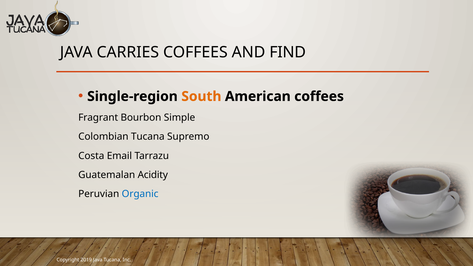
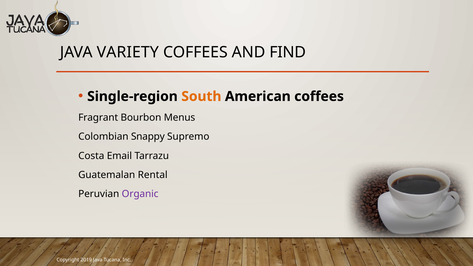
CARRIES: CARRIES -> VARIETY (128, 52)
Simple: Simple -> Menus (180, 118)
Colombian Tucana: Tucana -> Snappy (148, 137)
Acidity: Acidity -> Rental (153, 175)
Organic colour: blue -> purple (140, 194)
